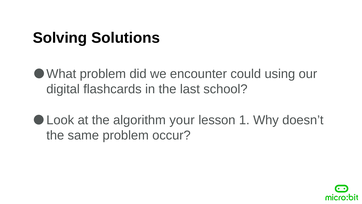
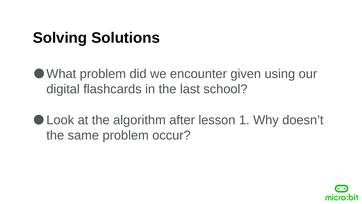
could: could -> given (246, 74)
your: your -> after (182, 120)
